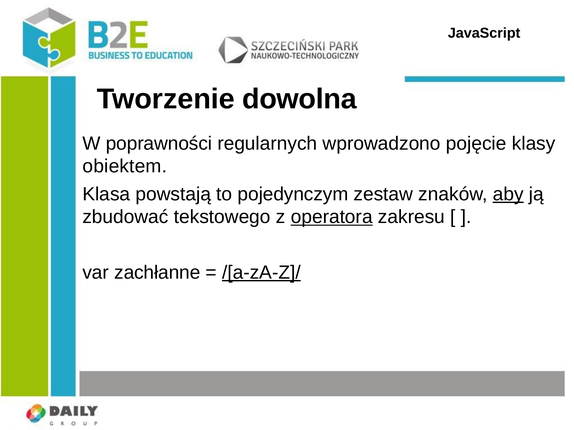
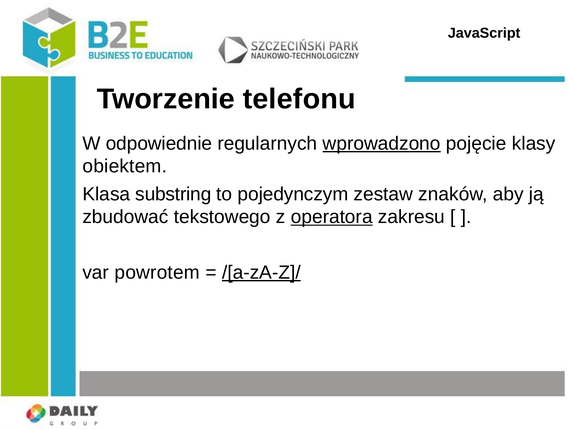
dowolna: dowolna -> telefonu (299, 99)
poprawności: poprawności -> odpowiednie (159, 144)
wprowadzono underline: none -> present (382, 144)
powstają: powstają -> substring (173, 194)
aby underline: present -> none (508, 194)
zachłanne: zachłanne -> powrotem (157, 273)
